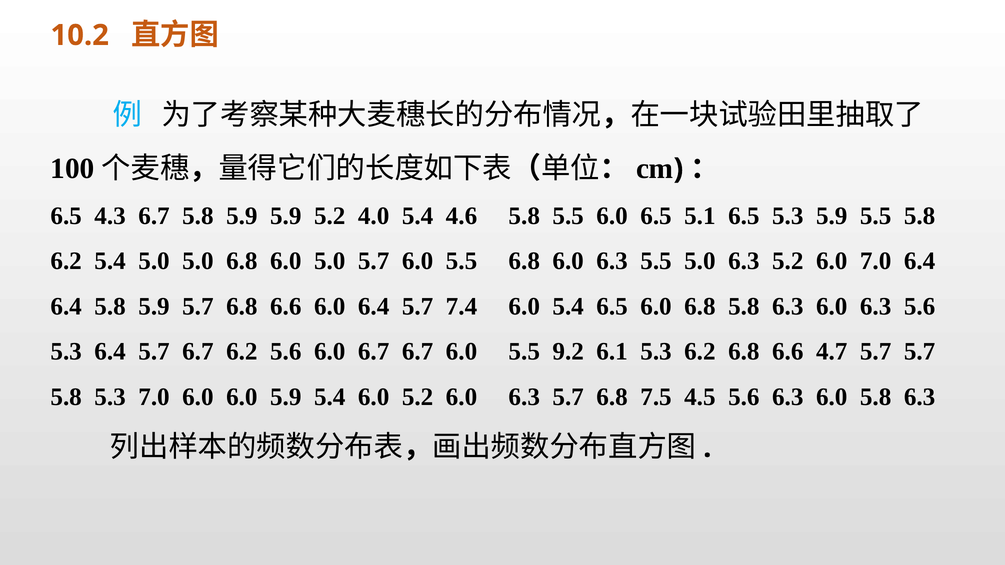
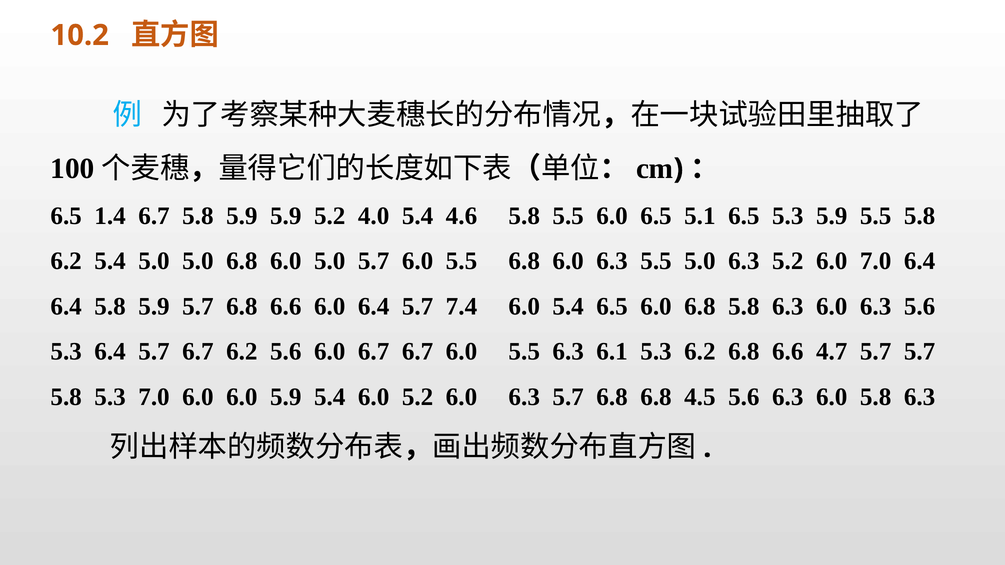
4.3: 4.3 -> 1.4 (110, 216)
5.5 9.2: 9.2 -> 6.3 (568, 352)
6.8 7.5: 7.5 -> 6.8 (656, 397)
